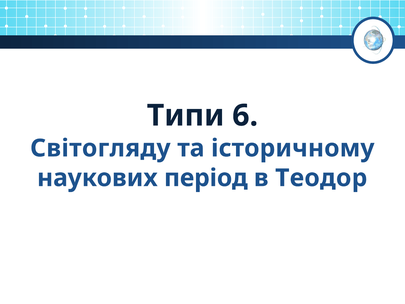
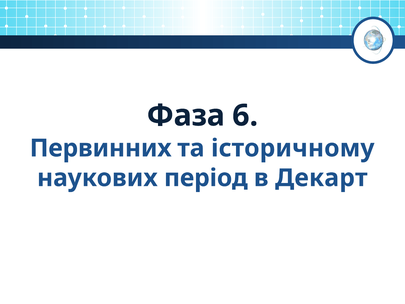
Типи: Типи -> Фаза (186, 115)
Світогляду: Світогляду -> Первинних (101, 148)
Теодор: Теодор -> Декарт (321, 178)
